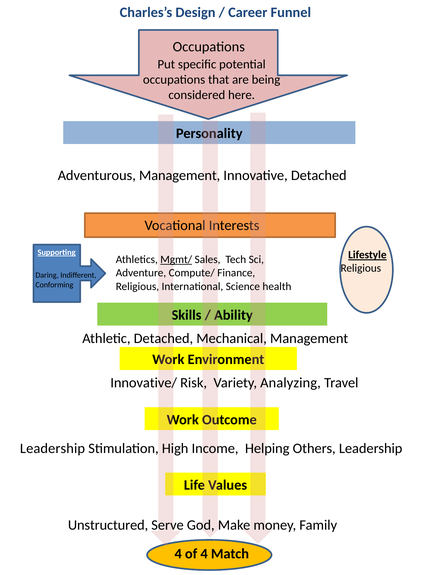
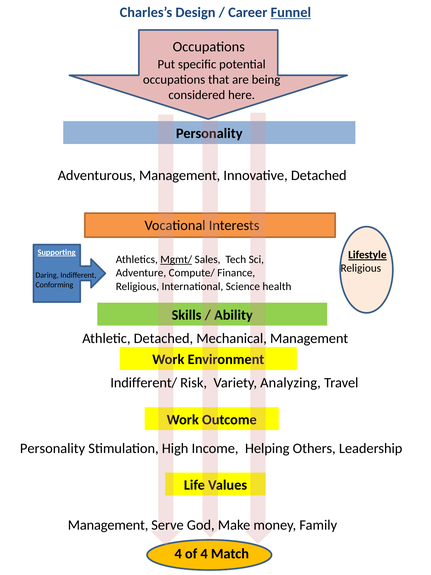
Funnel underline: none -> present (291, 12)
Innovative/: Innovative/ -> Indifferent/ (144, 383)
Leadership: Leadership -> Personality (53, 448)
Unstructured: Unstructured -> Management (108, 525)
